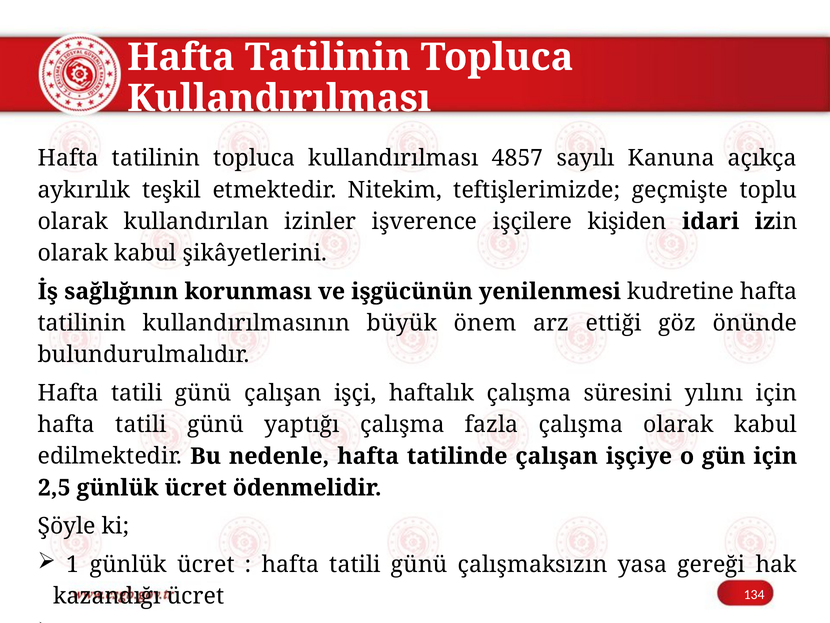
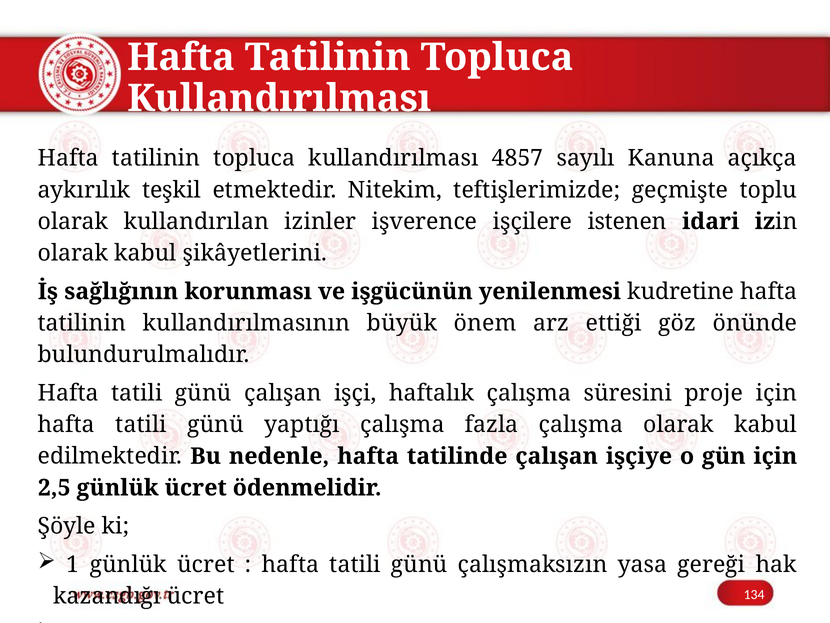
kişiden: kişiden -> istenen (627, 221)
yılını: yılını -> proje (714, 393)
